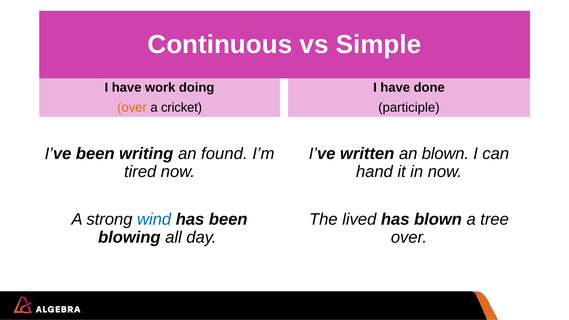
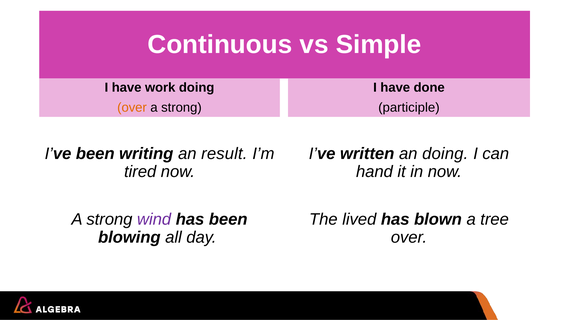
cricket: cricket -> strong (181, 108)
found: found -> result (224, 154)
an blown: blown -> doing (445, 154)
wind colour: blue -> purple (154, 219)
